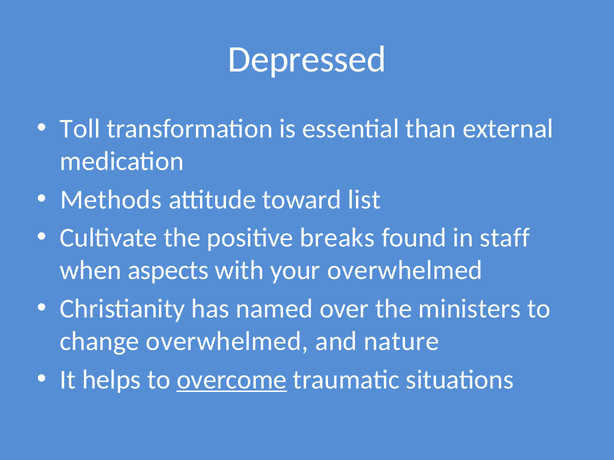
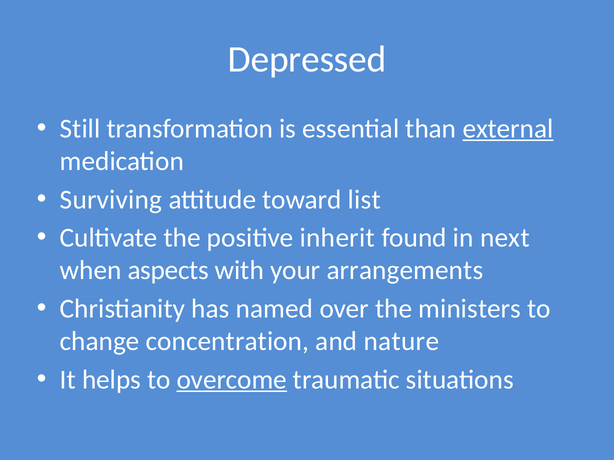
Toll: Toll -> Still (80, 129)
external underline: none -> present (508, 129)
Methods: Methods -> Surviving (111, 200)
breaks: breaks -> inherit (337, 238)
staff: staff -> next (505, 238)
your overwhelmed: overwhelmed -> arrangements (405, 271)
change overwhelmed: overwhelmed -> concentration (227, 342)
